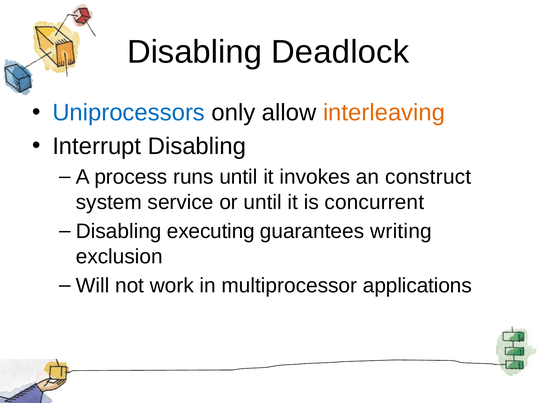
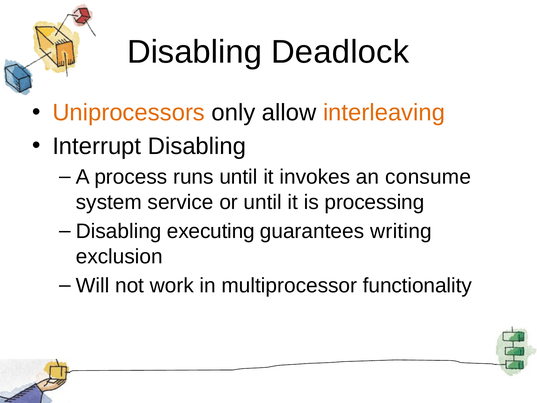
Uniprocessors colour: blue -> orange (129, 113)
construct: construct -> consume (428, 177)
concurrent: concurrent -> processing (374, 202)
applications: applications -> functionality (417, 286)
